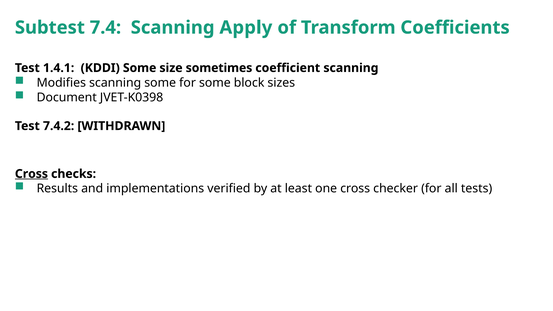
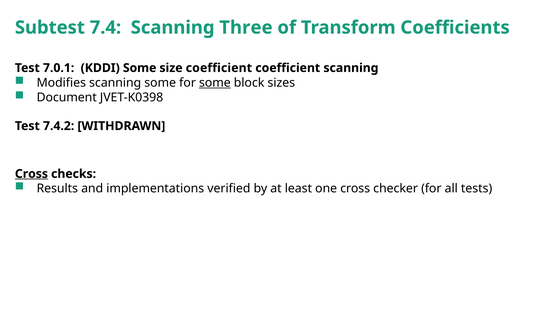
Apply: Apply -> Three (246, 28)
1.4.1: 1.4.1 -> 7.0.1 (59, 68)
size sometimes: sometimes -> coefficient (219, 68)
some underline: none -> present (215, 83)
